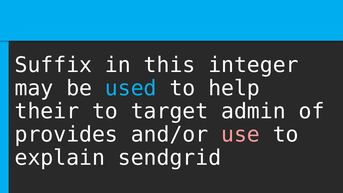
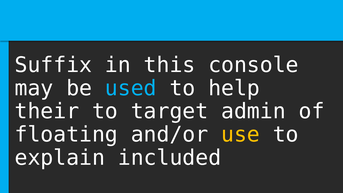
integer: integer -> console (253, 65)
provides: provides -> floating (66, 135)
use colour: pink -> yellow (241, 135)
sendgrid: sendgrid -> included (170, 158)
